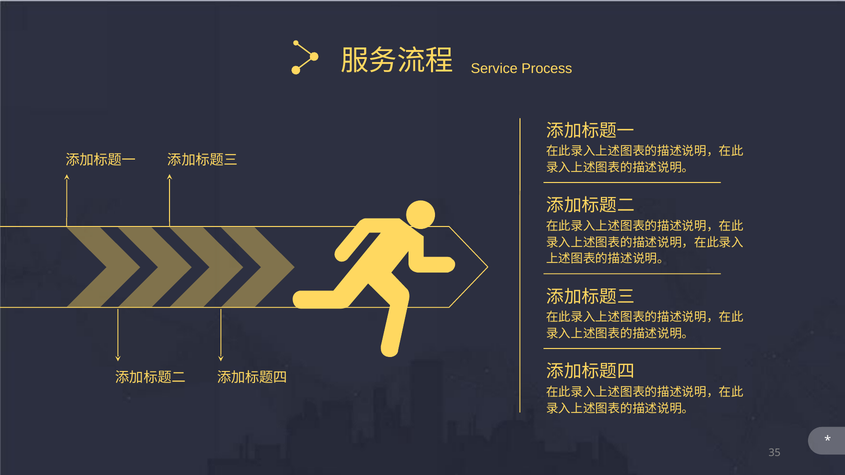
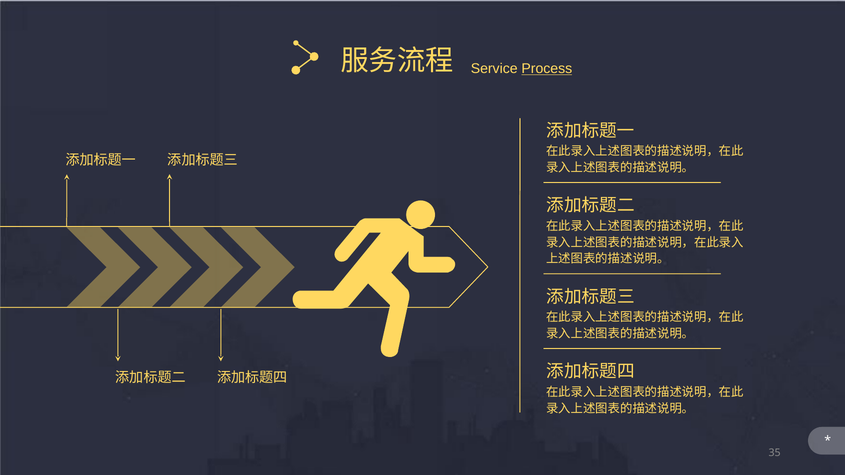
Process underline: none -> present (547, 69)
